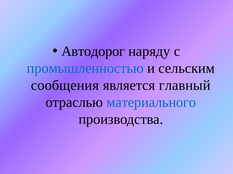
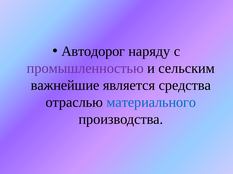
промышленностью colour: blue -> purple (85, 69)
сообщения: сообщения -> важнейшие (65, 86)
главный: главный -> средства (185, 86)
